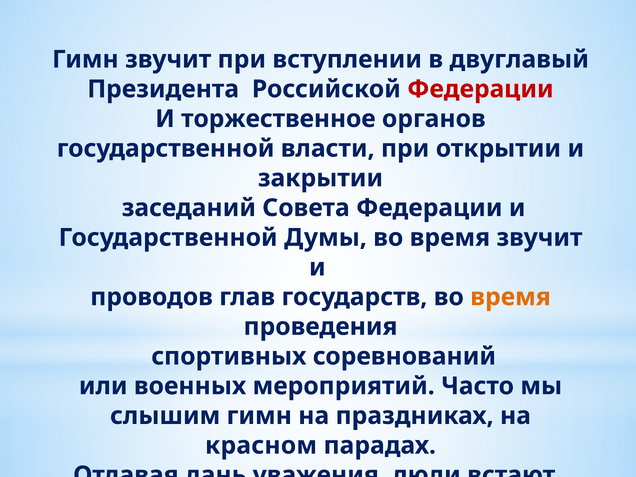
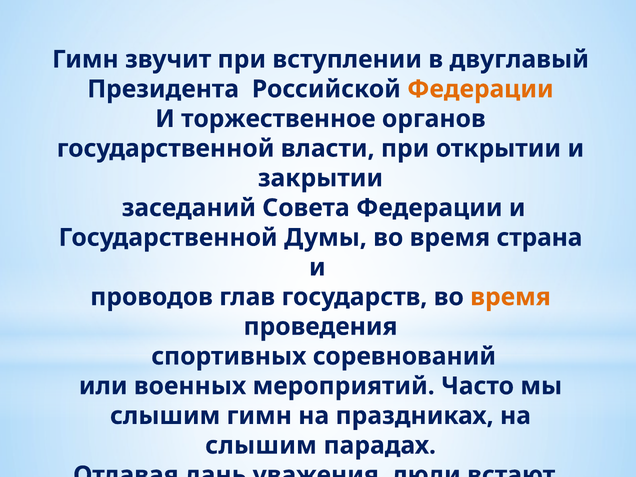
Федерации colour: red -> orange (480, 89)
время звучит: звучит -> страна (539, 238)
красном: красном -> слышим (261, 445)
